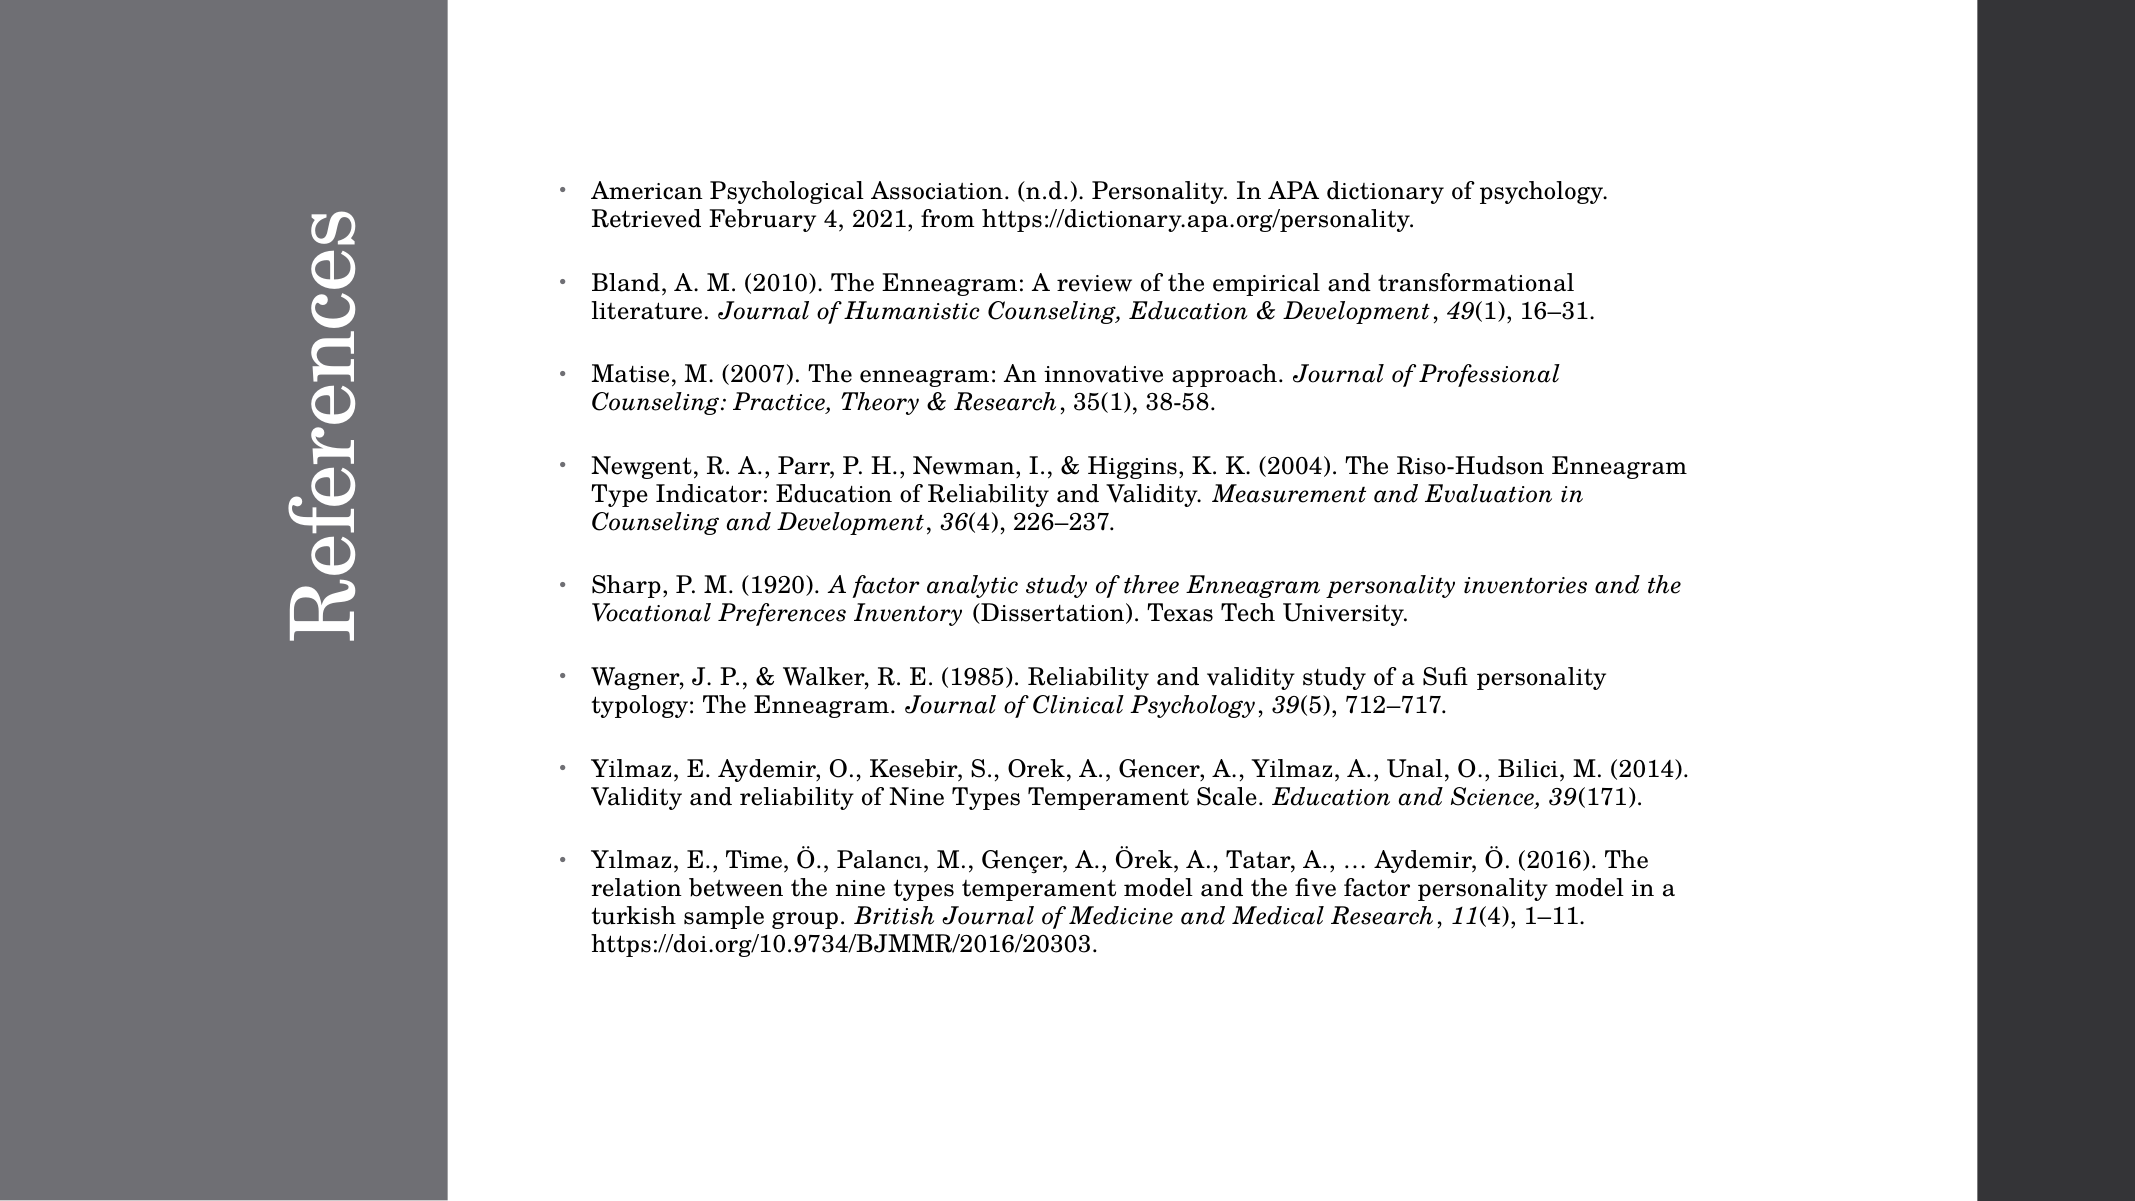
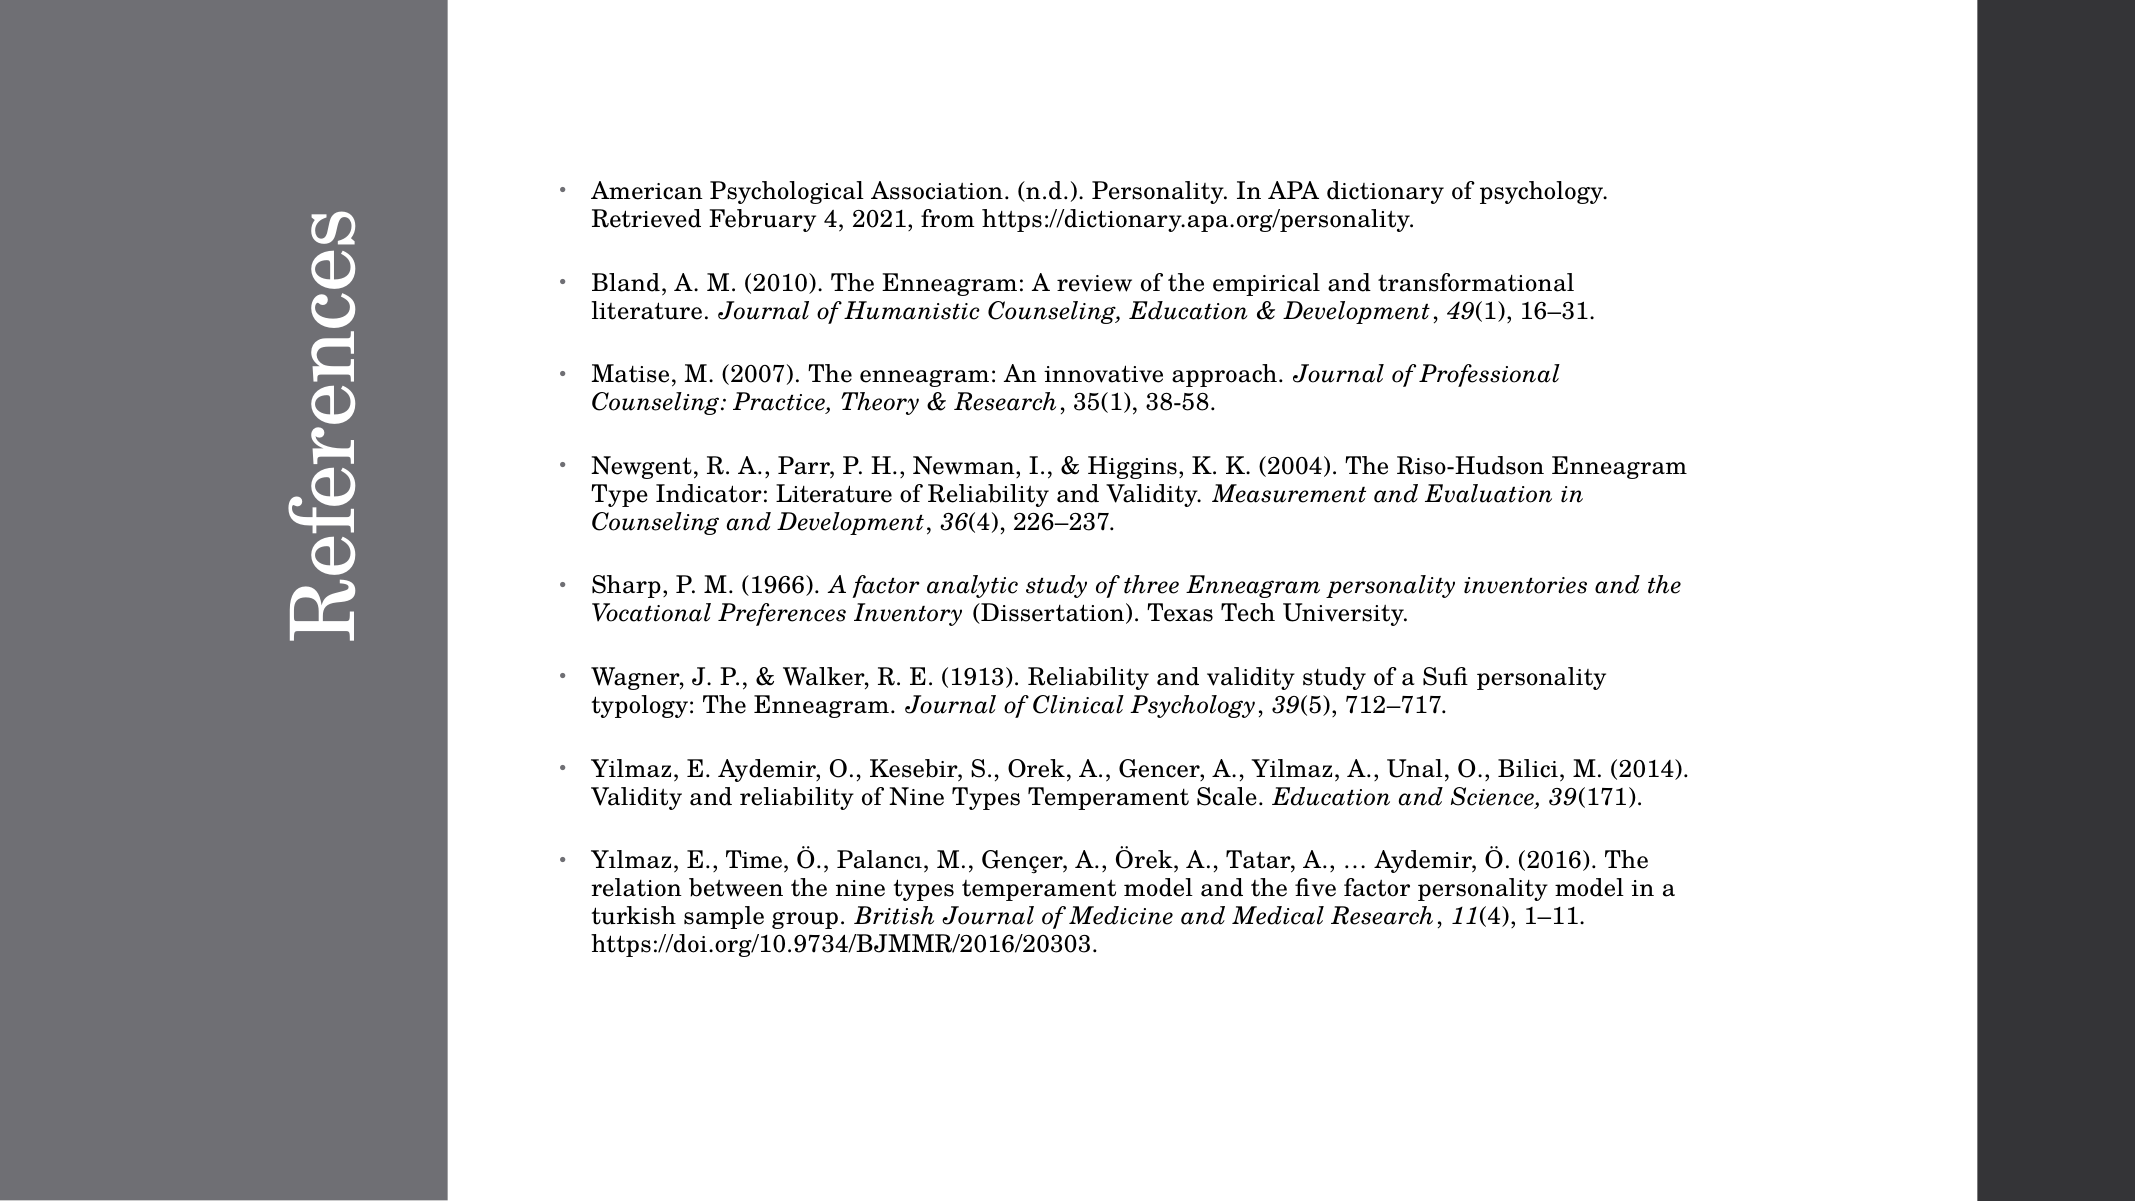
Indicator Education: Education -> Literature (834, 494)
1920: 1920 -> 1966 (781, 586)
1985: 1985 -> 1913 (981, 677)
